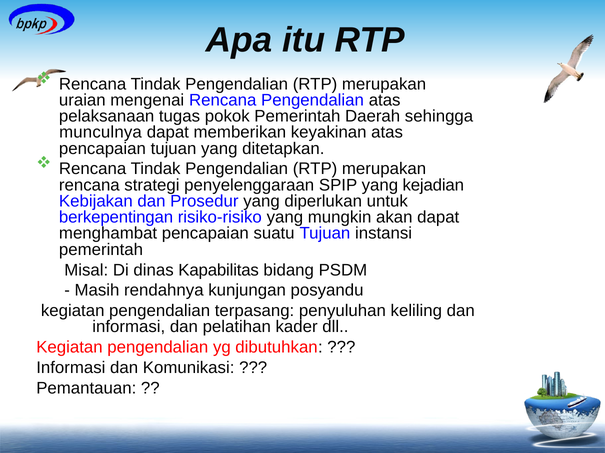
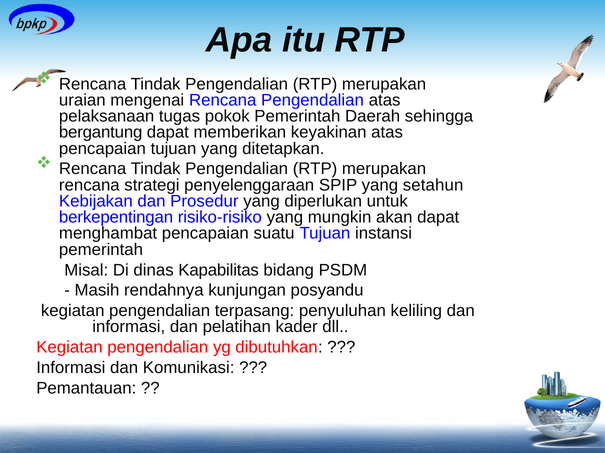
munculnya: munculnya -> bergantung (101, 133)
kejadian: kejadian -> setahun (433, 185)
